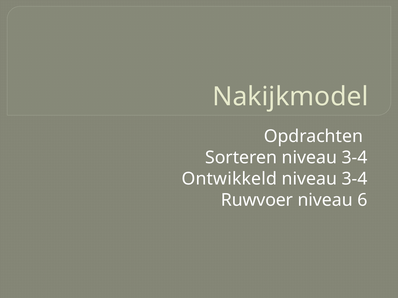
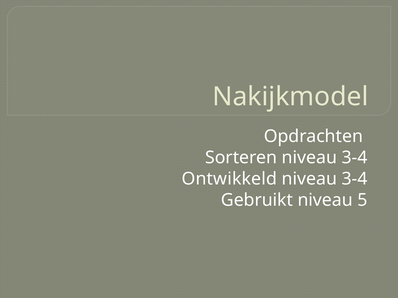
Ruwvoer: Ruwvoer -> Gebruikt (257, 200)
6: 6 -> 5 (362, 200)
